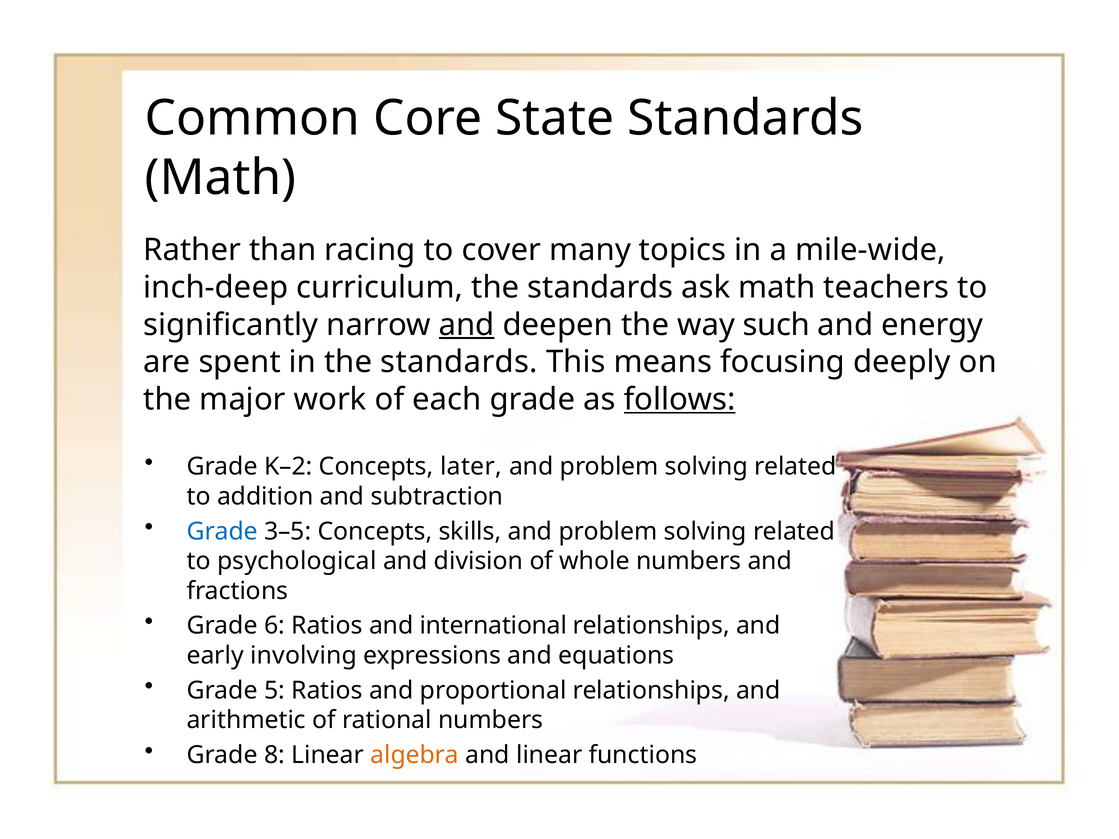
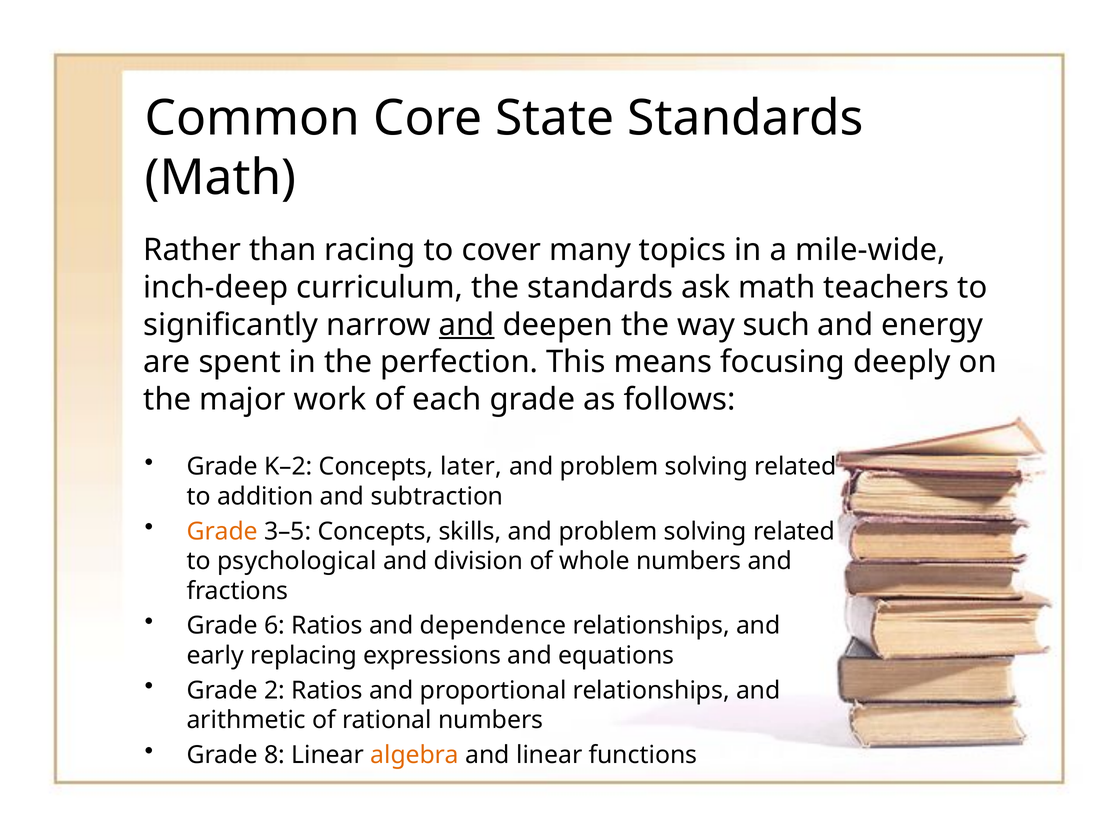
in the standards: standards -> perfection (459, 362)
follows underline: present -> none (680, 399)
Grade colour: blue -> orange (222, 531)
international: international -> dependence (493, 626)
involving: involving -> replacing (304, 656)
5: 5 -> 2 (274, 691)
